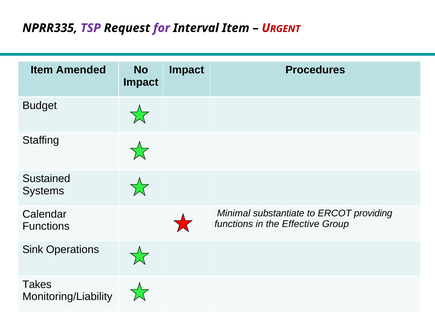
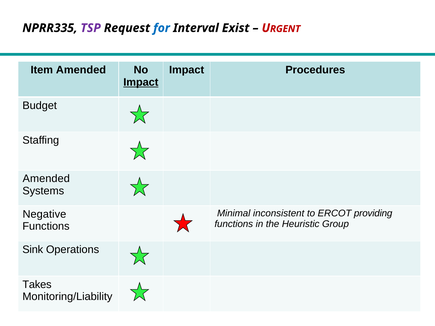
for colour: purple -> blue (162, 28)
Interval Item: Item -> Exist (236, 28)
Impact underline: none -> present (141, 82)
Sustained: Sustained -> Amended (46, 179)
substantiate: substantiate -> inconsistent (279, 214)
Calendar: Calendar -> Negative (44, 214)
Effective: Effective -> Heuristic (301, 224)
